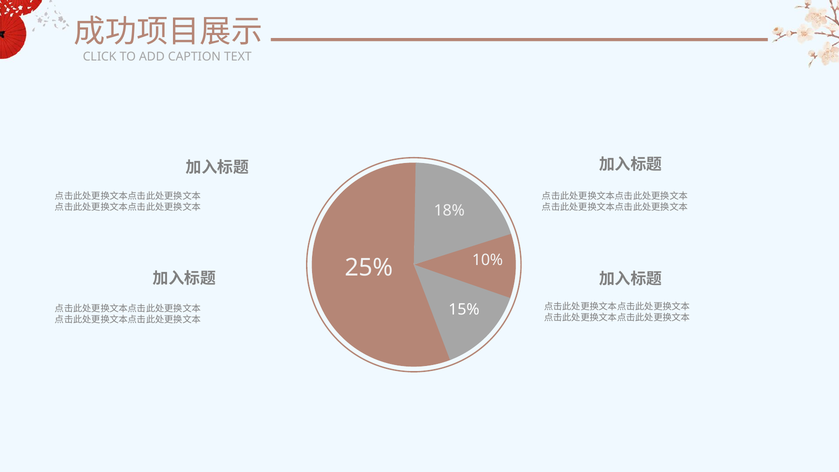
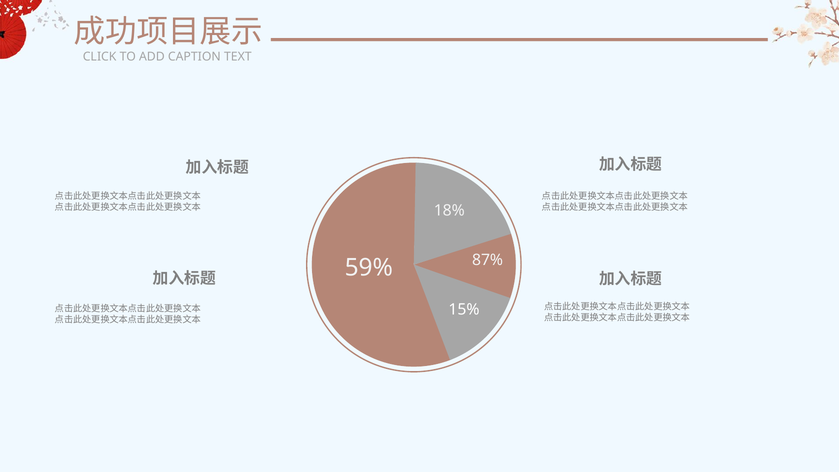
10%: 10% -> 87% (488, 260)
25%: 25% -> 59% (369, 268)
